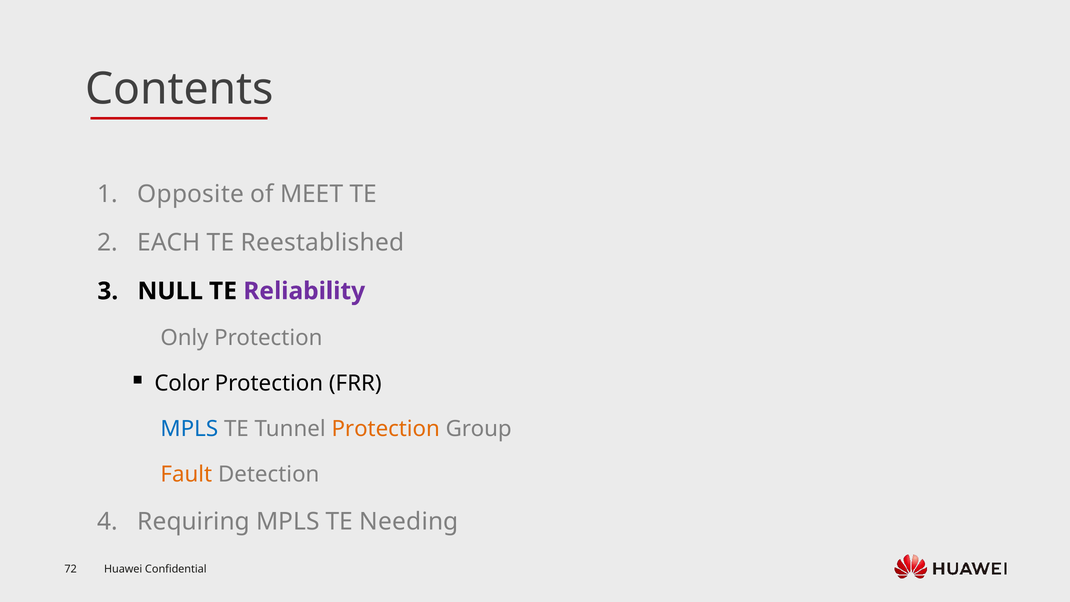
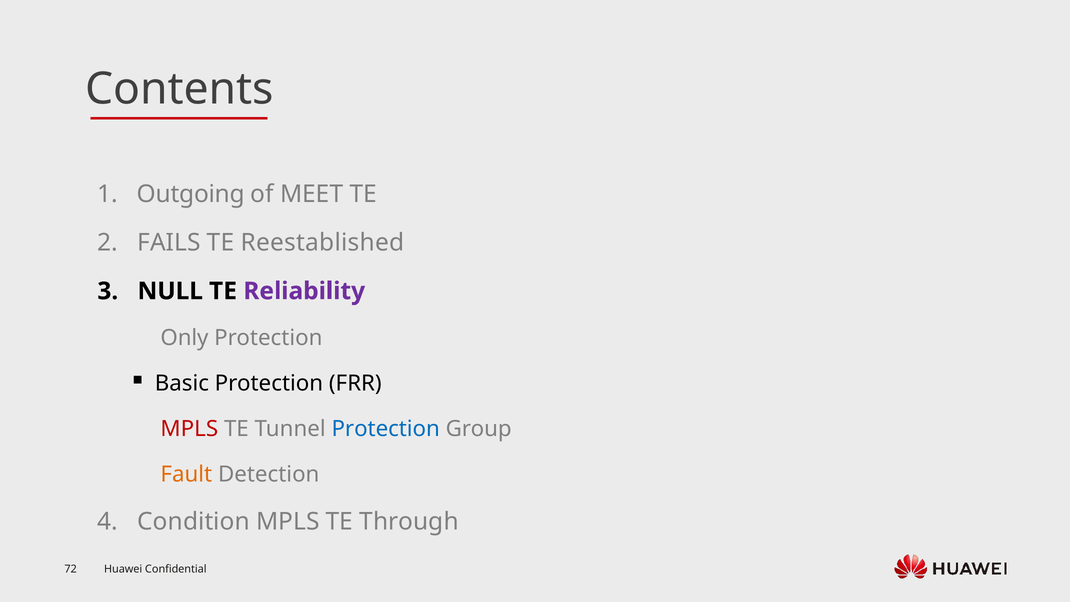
Opposite: Opposite -> Outgoing (191, 194)
EACH: EACH -> FAILS (169, 243)
Color: Color -> Basic (182, 383)
MPLS colour: blue -> red (189, 429)
Protection colour: orange -> blue (386, 429)
Requiring: Requiring -> Condition (194, 521)
Needing: Needing -> Through (409, 521)
